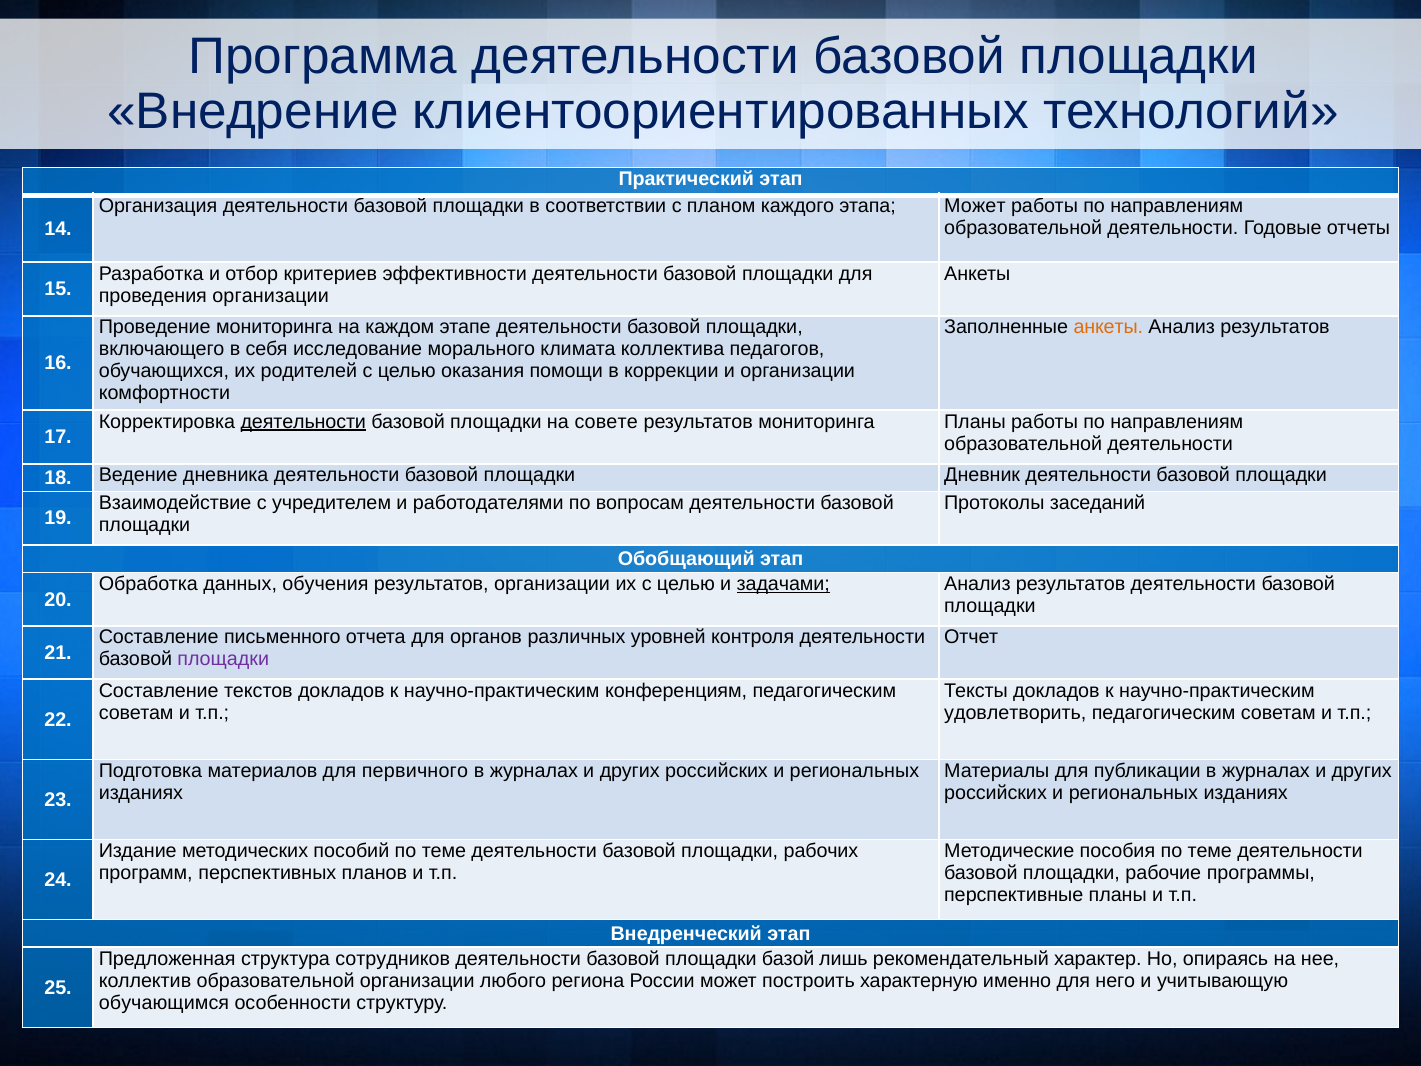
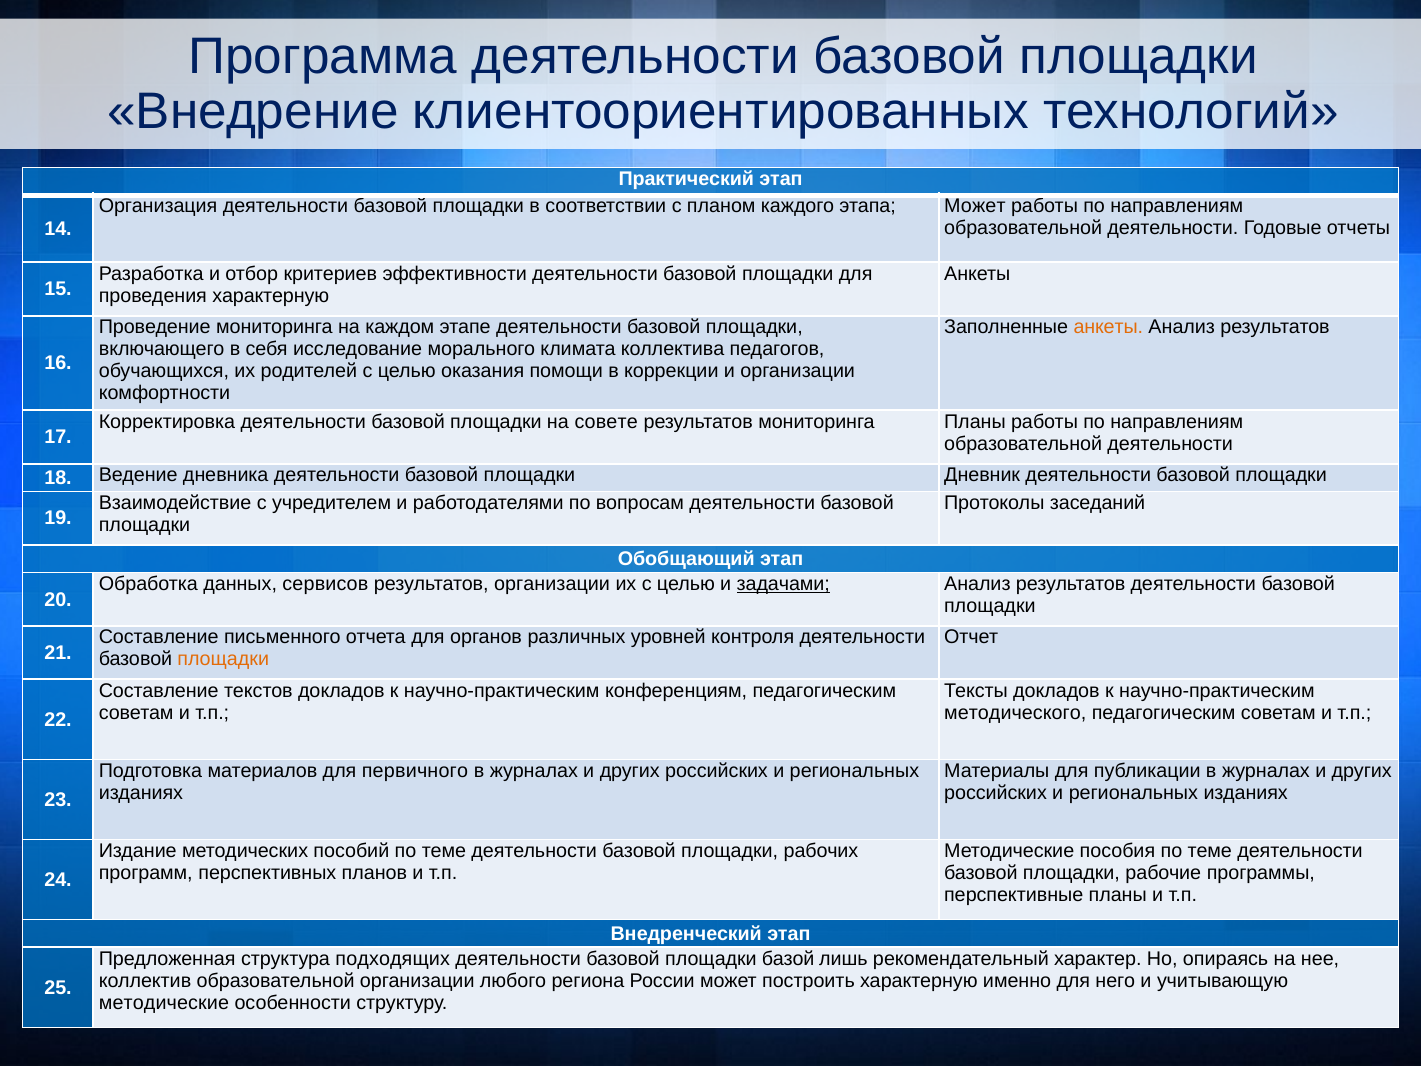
проведения организации: организации -> характерную (271, 296)
деятельности underline: present -> none (303, 421)
обучения: обучения -> сервисов (325, 584)
площадки colour: purple -> orange (223, 659)
удовлетворить: удовлетворить -> методического (1015, 712)
сотрудников: сотрудников -> подходящих (393, 958)
обучающимся: обучающимся -> методические (164, 1002)
